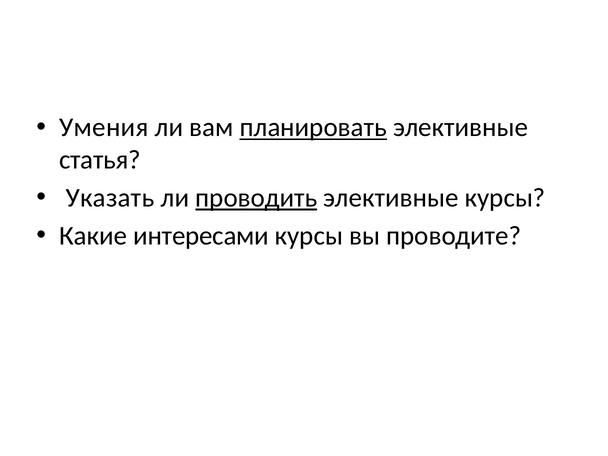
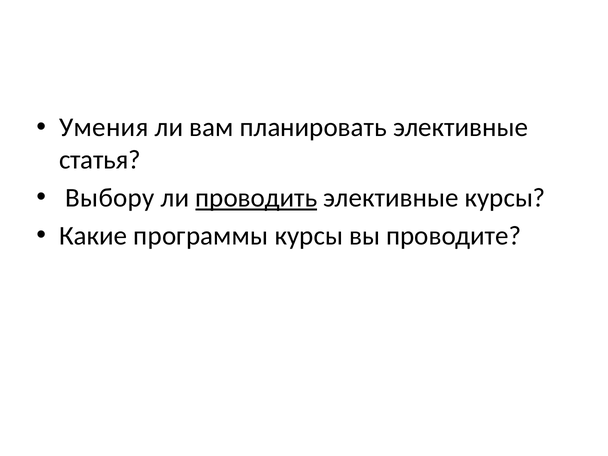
планировать underline: present -> none (313, 128)
Указать: Указать -> Выбору (110, 198)
интересами: интересами -> программы (201, 236)
